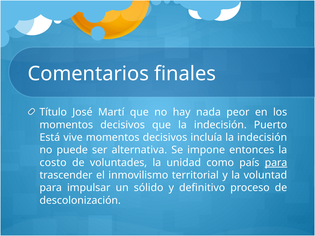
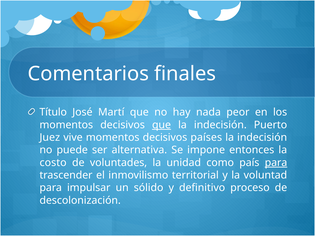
que underline: none -> present (162, 125)
Está: Está -> Juez (50, 138)
incluía: incluía -> países (206, 138)
